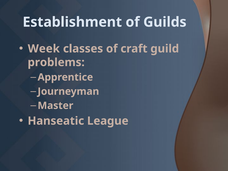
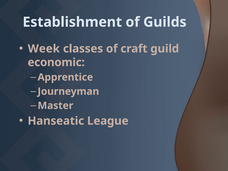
problems: problems -> economic (56, 62)
